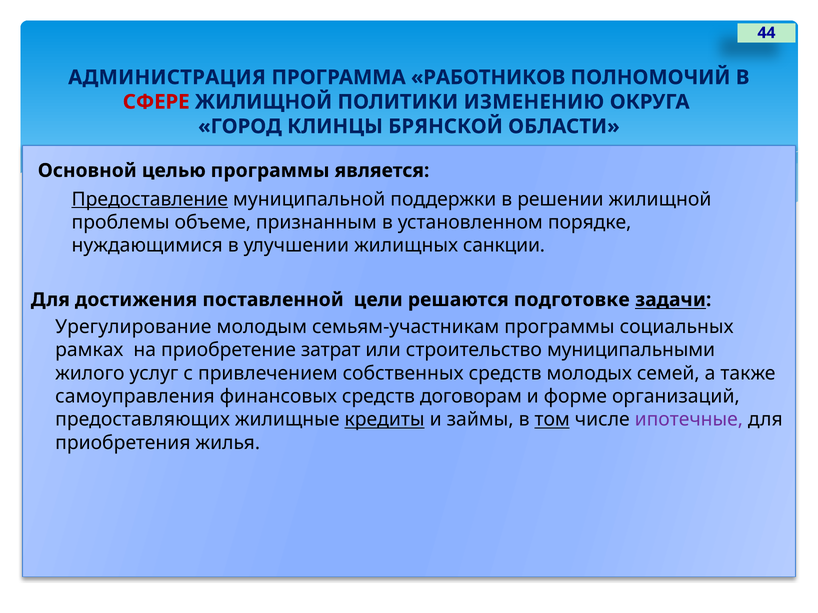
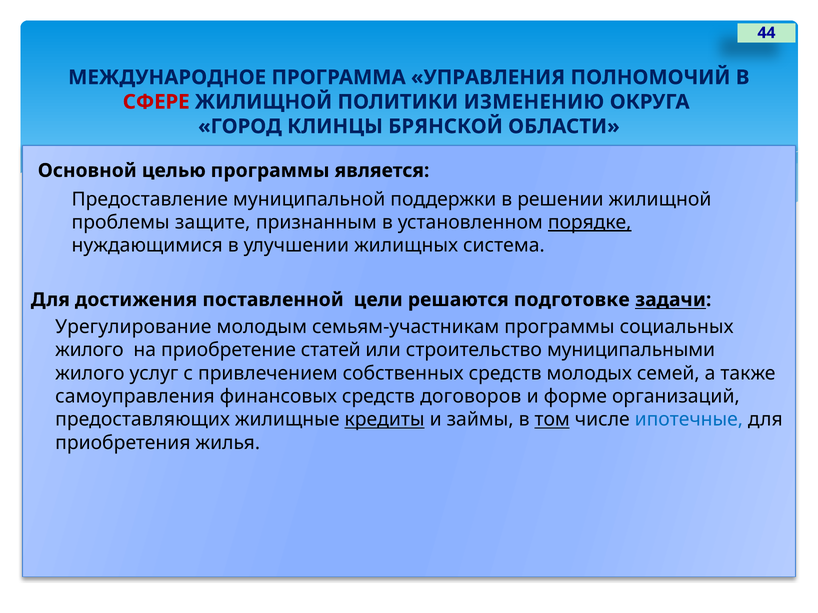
АДМИНИСТРАЦИЯ: АДМИНИСТРАЦИЯ -> МЕЖДУНАРОДНОЕ (167, 77)
РАБОТНИКОВ: РАБОТНИКОВ -> УПРАВЛЕНИЯ (488, 77)
Предоставление underline: present -> none (150, 199)
объеме: объеме -> защите (213, 223)
порядке underline: none -> present (590, 223)
санкции: санкции -> система (504, 246)
рамках: рамках -> жилого (89, 350)
затрат: затрат -> статей (331, 350)
договорам: договорам -> договоров (471, 397)
ипотечные colour: purple -> blue (689, 420)
